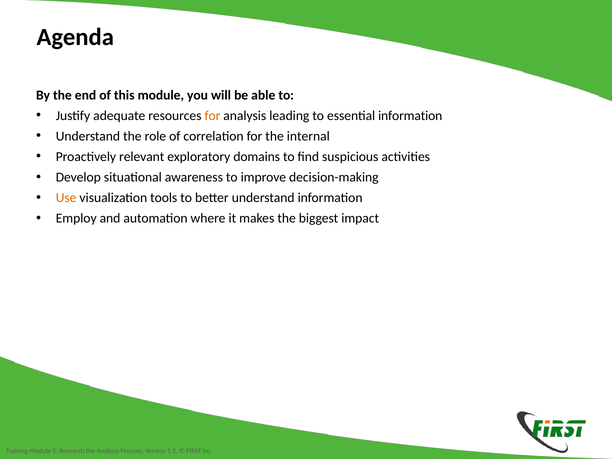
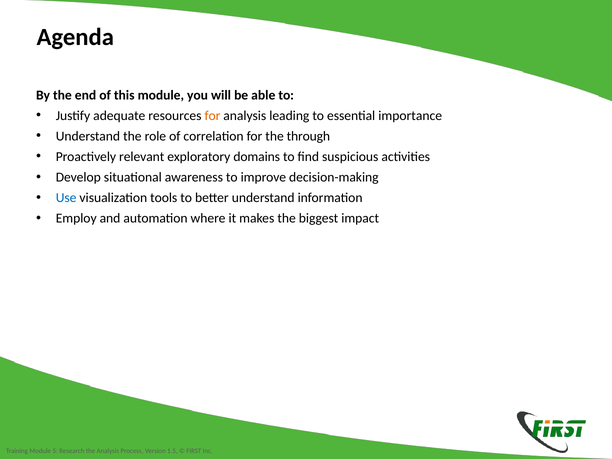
essential information: information -> importance (410, 116)
internal: internal -> through (308, 136)
Use colour: orange -> blue (66, 198)
